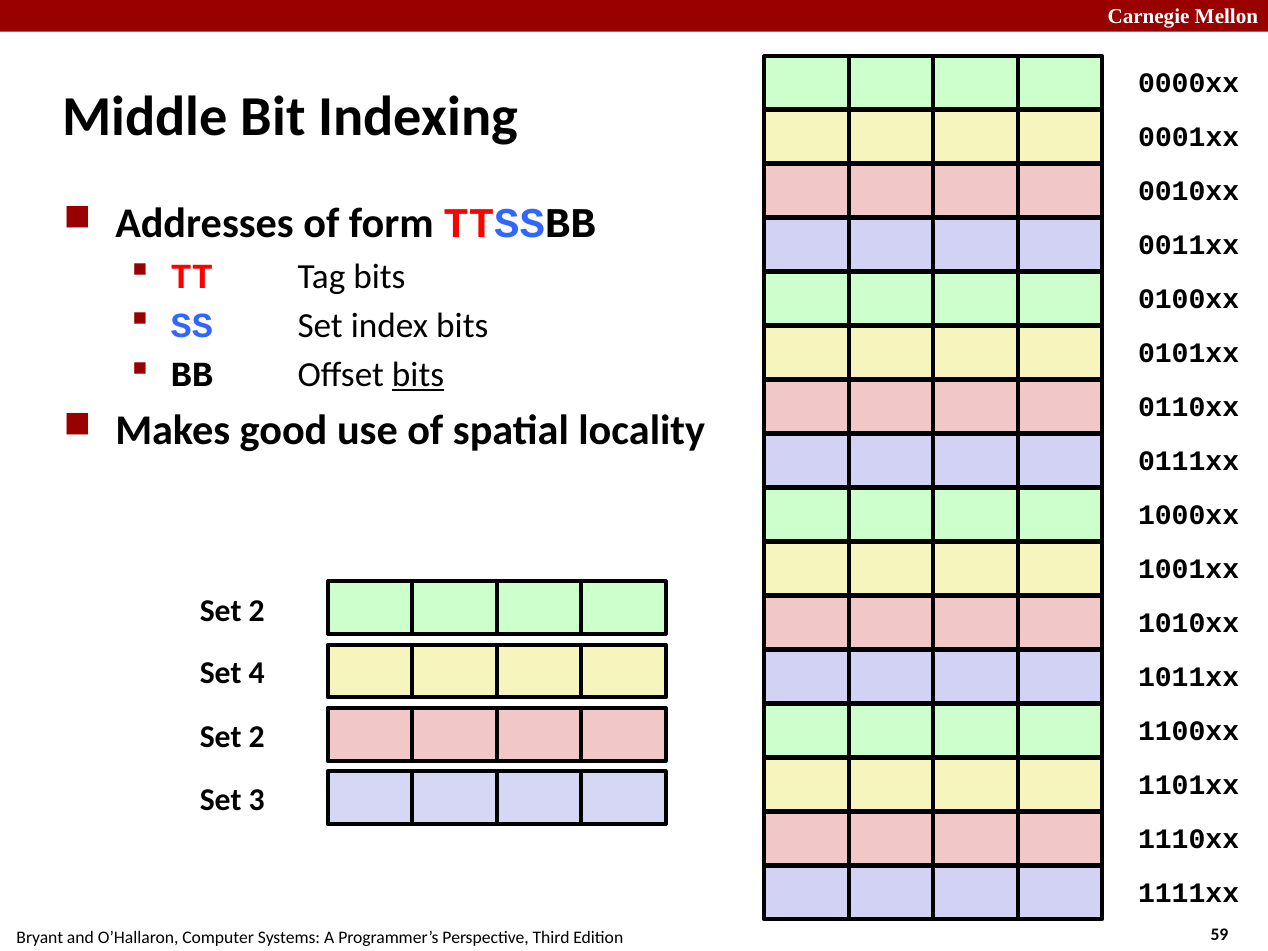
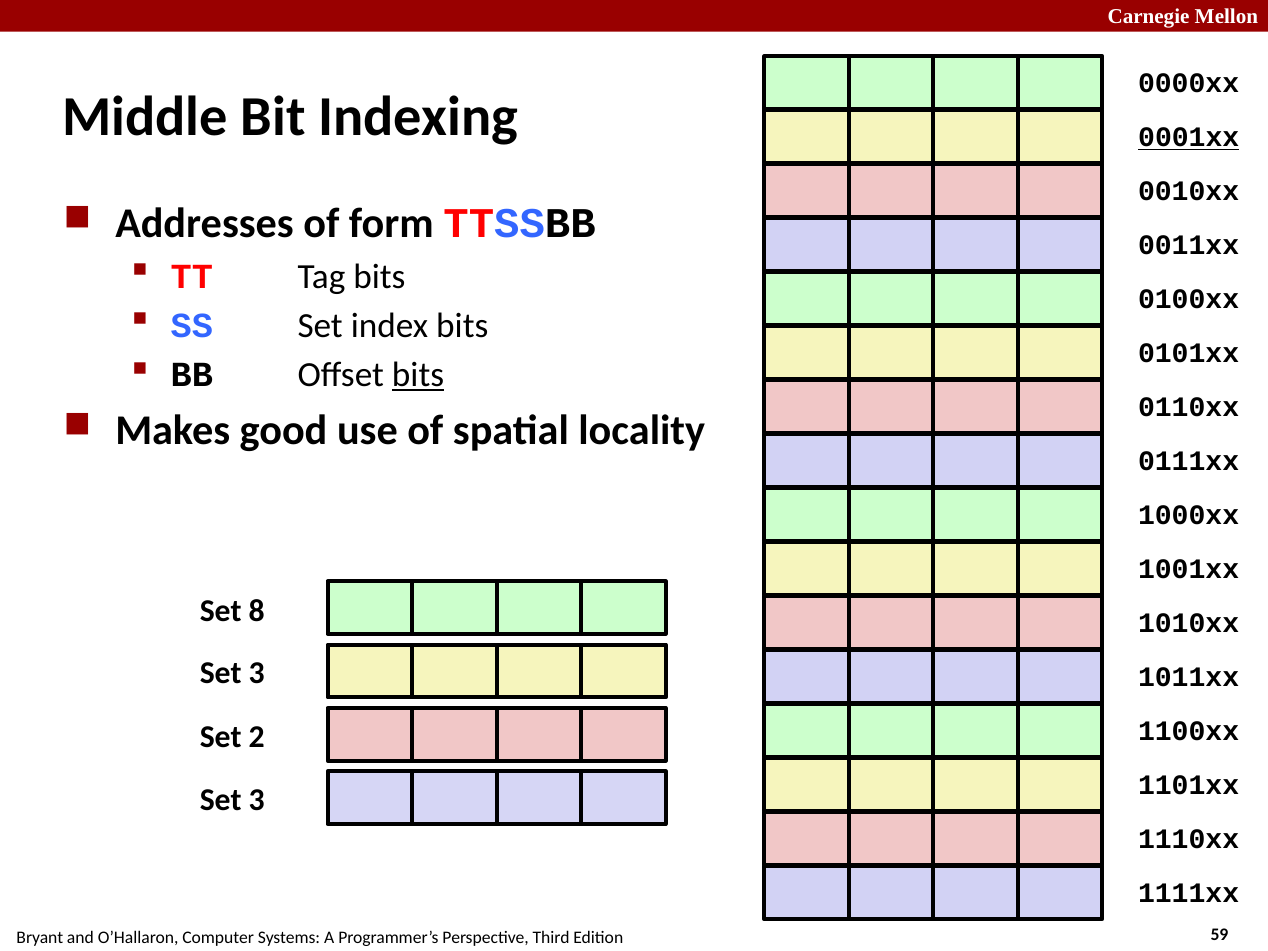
0001xx underline: none -> present (1189, 137)
2: 2 -> 8 (257, 611)
4: 4 -> 3 (257, 673)
